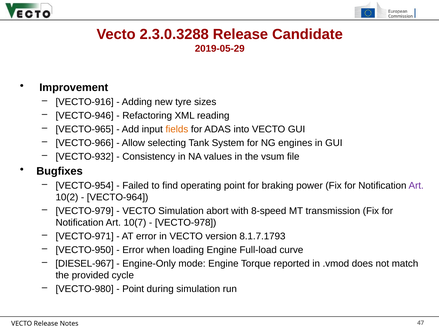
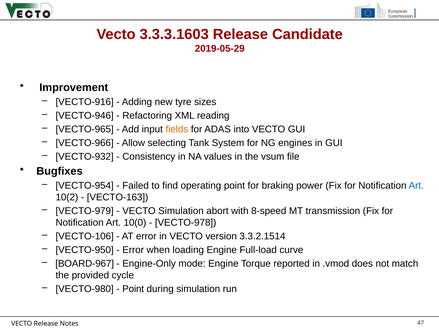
2.3.0.3288: 2.3.0.3288 -> 3.3.3.1603 (174, 34)
Art colour: purple -> blue (416, 186)
VECTO-964: VECTO-964 -> VECTO-163 (118, 197)
10(7: 10(7 -> 10(0 (135, 223)
VECTO-971: VECTO-971 -> VECTO-106 (85, 236)
8.1.7.1793: 8.1.7.1793 -> 3.3.2.1514 (262, 236)
DIESEL-967: DIESEL-967 -> BOARD-967 (85, 264)
